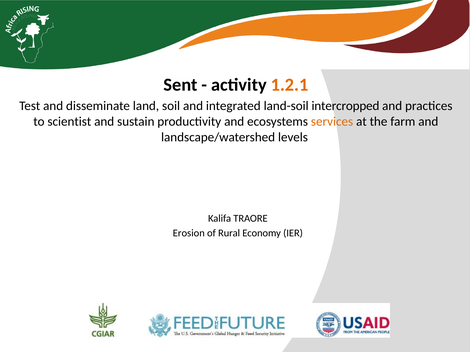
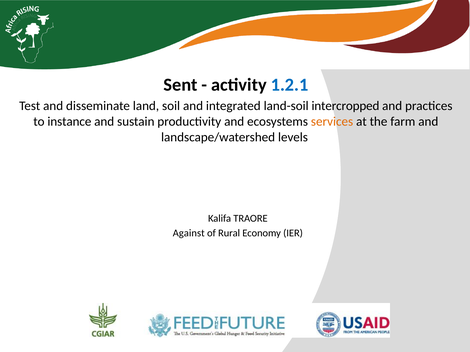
1.2.1 colour: orange -> blue (290, 85)
scientist: scientist -> instance (69, 122)
Erosion: Erosion -> Against (189, 233)
